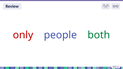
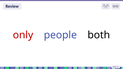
both colour: green -> black (99, 35)
